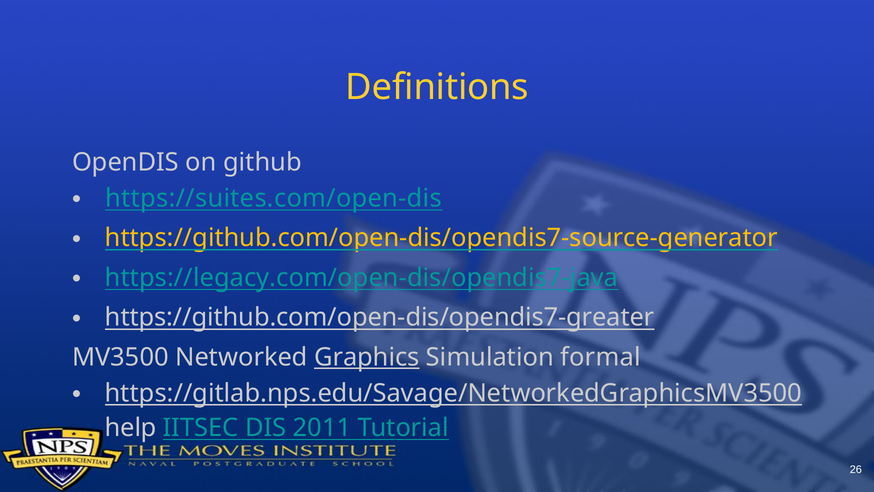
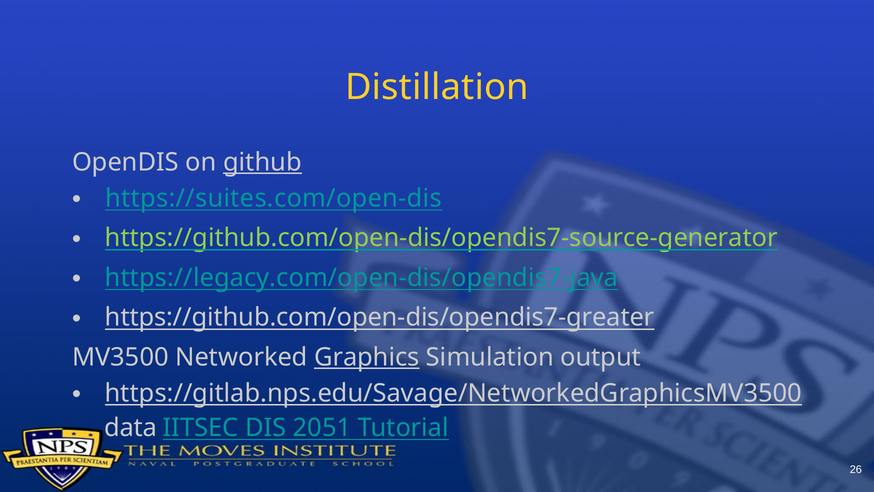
Definitions: Definitions -> Distillation (437, 87)
github underline: none -> present (263, 162)
https://github.com/open-dis/opendis7-source-generator colour: yellow -> light green (441, 238)
formal: formal -> output (601, 357)
help: help -> data (131, 427)
2011: 2011 -> 2051 (322, 427)
